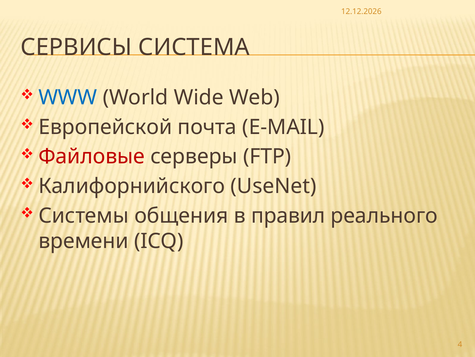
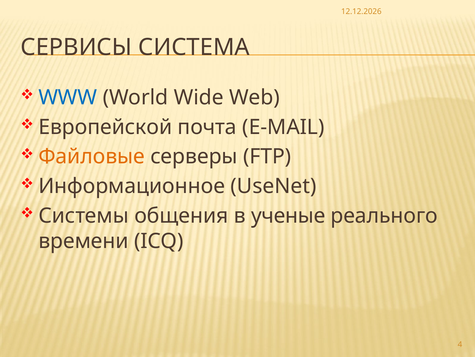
Файловые colour: red -> orange (92, 156)
Калифорнийского: Калифорнийского -> Информационное (132, 186)
правил: правил -> ученые (288, 215)
